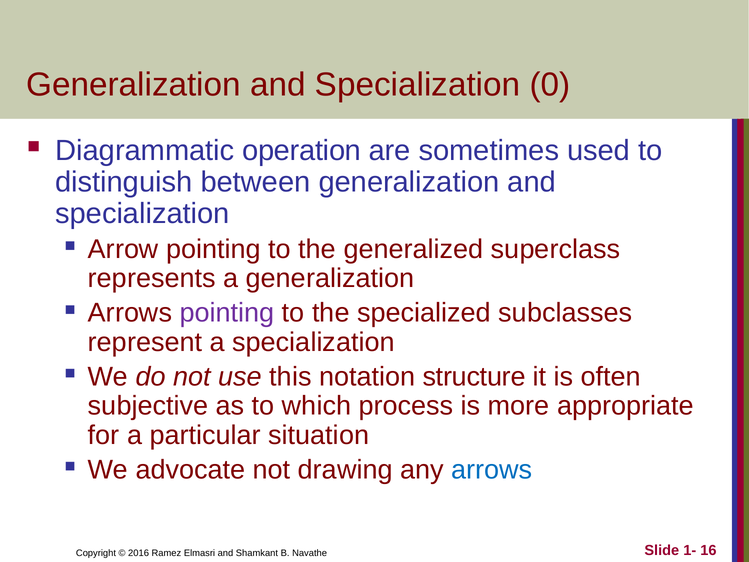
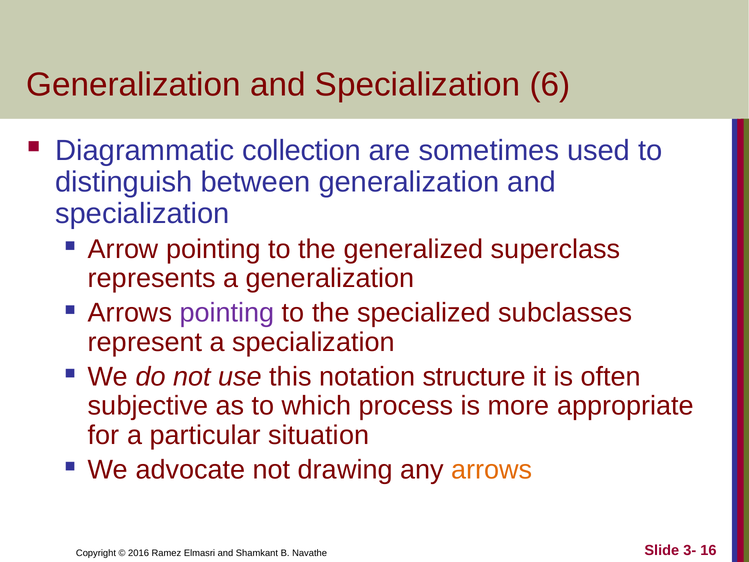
0: 0 -> 6 (550, 85)
operation: operation -> collection (302, 150)
arrows colour: blue -> orange (492, 470)
1-: 1- -> 3- (690, 550)
